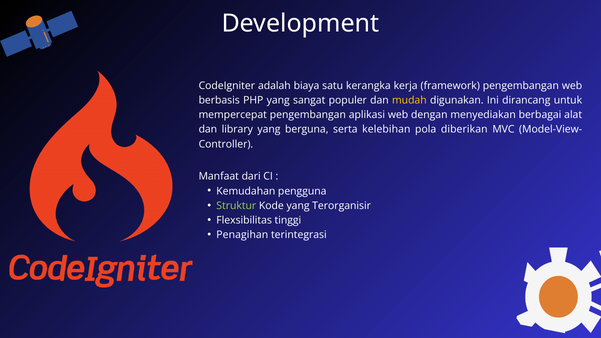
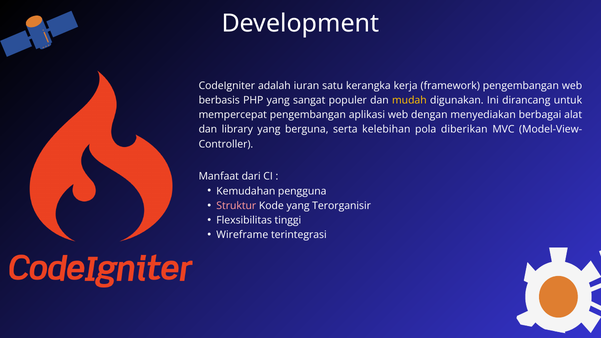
biaya: biaya -> iuran (306, 86)
Struktur colour: light green -> pink (236, 206)
Penagihan: Penagihan -> Wireframe (242, 235)
